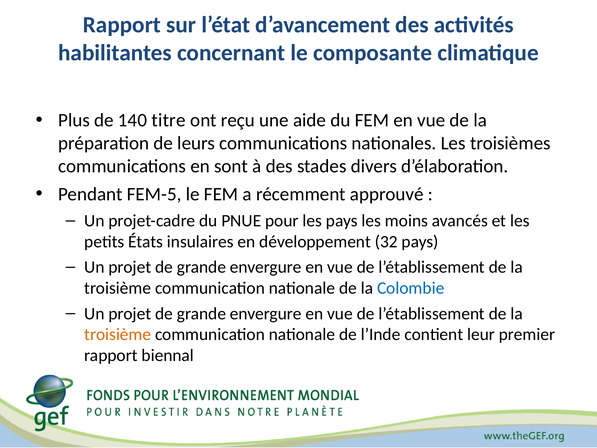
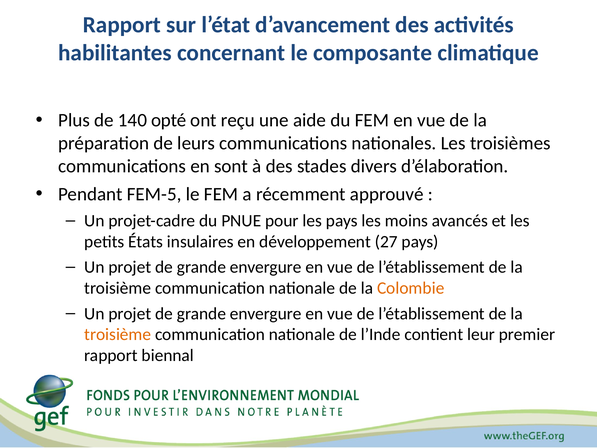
titre: titre -> opté (169, 120)
32: 32 -> 27 (386, 241)
Colombie colour: blue -> orange (411, 288)
